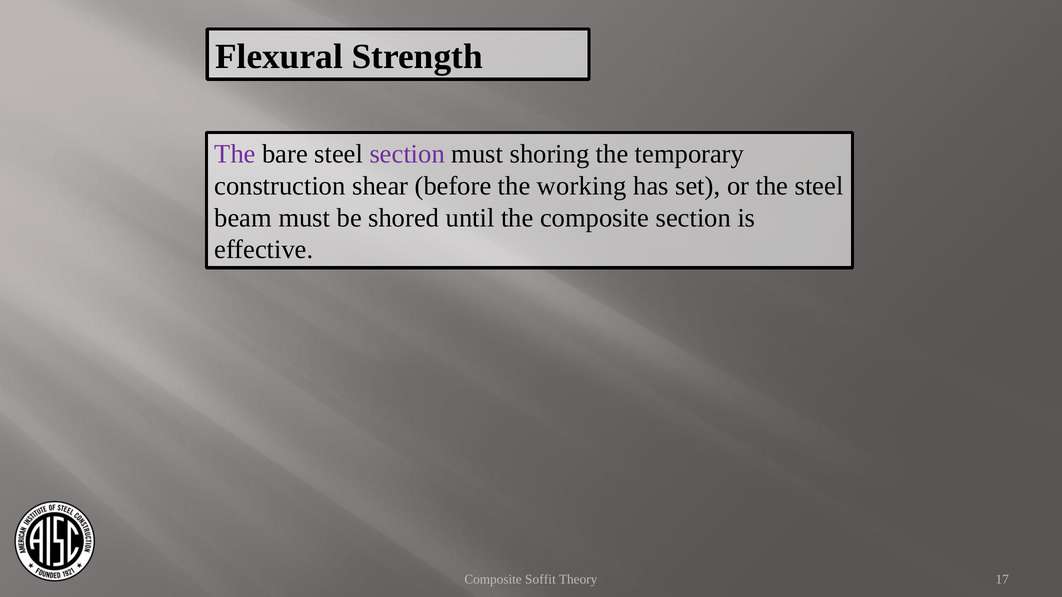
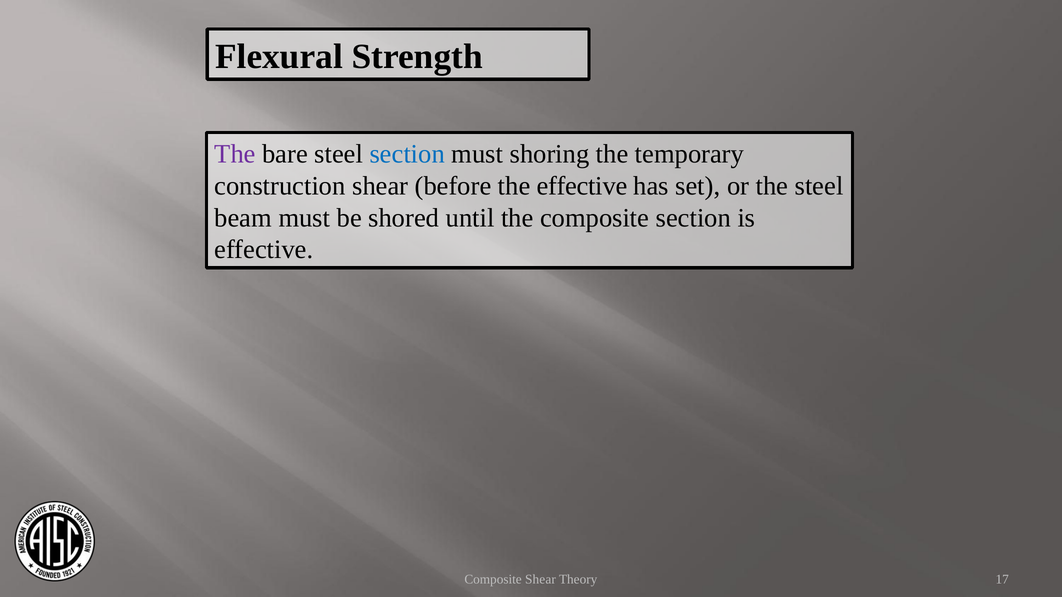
section colour: purple -> blue (407, 154)
the working: working -> effective (582, 186)
Composite Soffit: Soffit -> Shear (540, 580)
